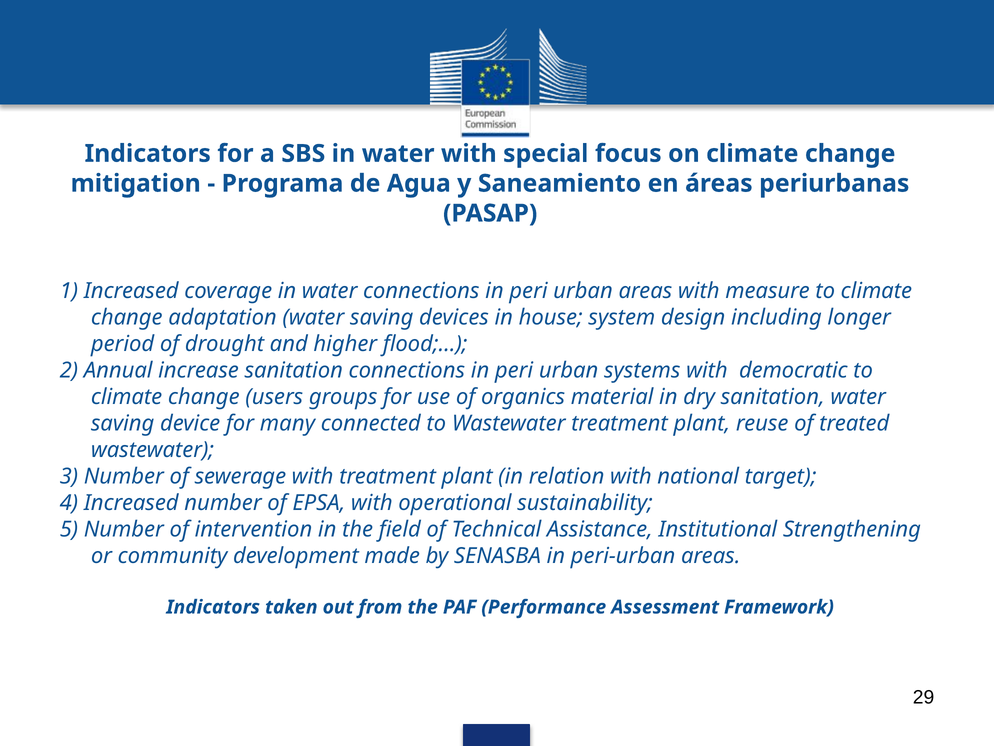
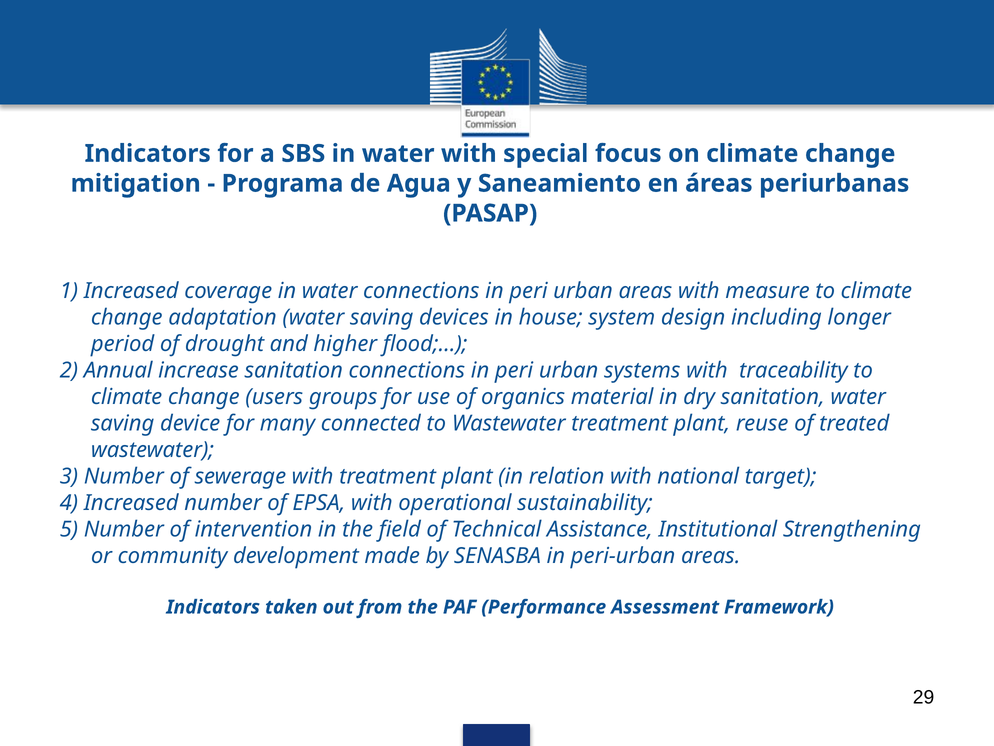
democratic: democratic -> traceability (793, 370)
